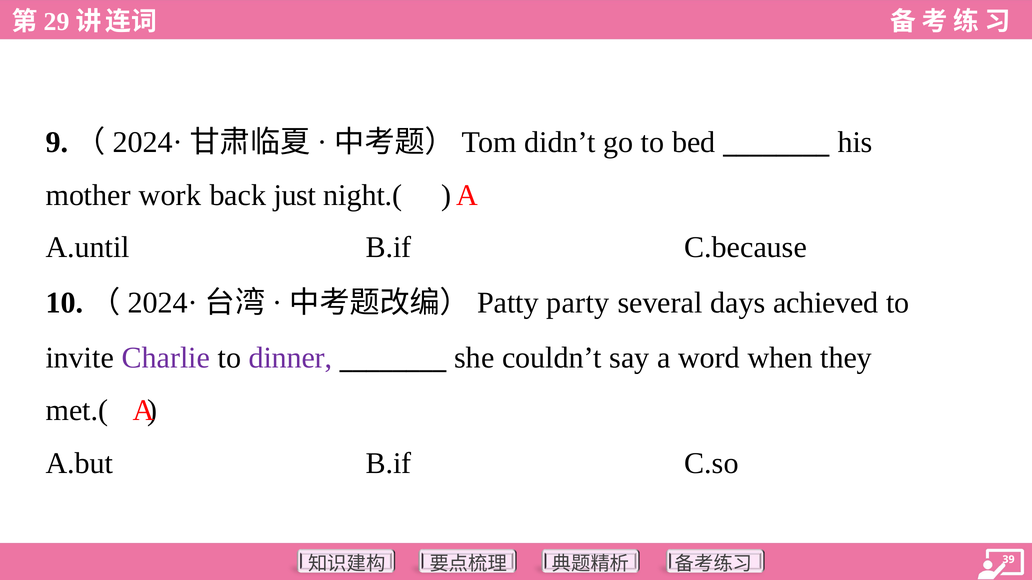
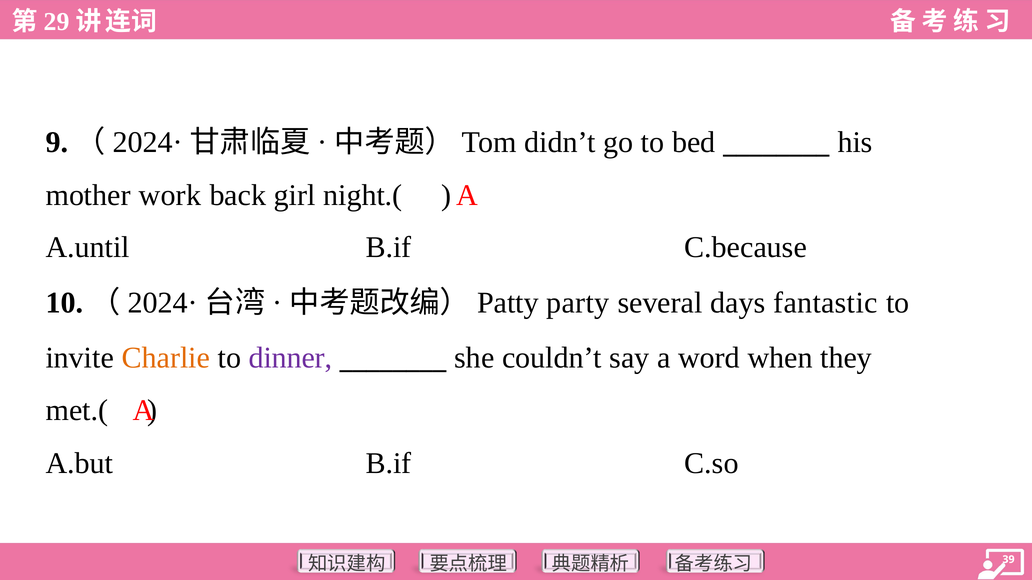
just: just -> girl (295, 195)
achieved: achieved -> fantastic (825, 303)
Charlie colour: purple -> orange (166, 358)
